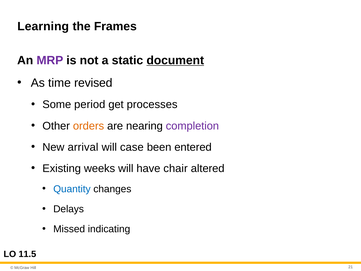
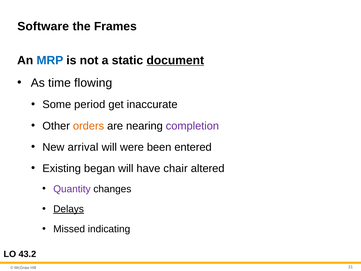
Learning: Learning -> Software (43, 26)
MRP colour: purple -> blue (50, 60)
revised: revised -> flowing (93, 83)
processes: processes -> inaccurate (152, 105)
case: case -> were (132, 147)
weeks: weeks -> began (99, 168)
Quantity colour: blue -> purple (72, 189)
Delays underline: none -> present (69, 209)
11.5: 11.5 -> 43.2 (27, 254)
